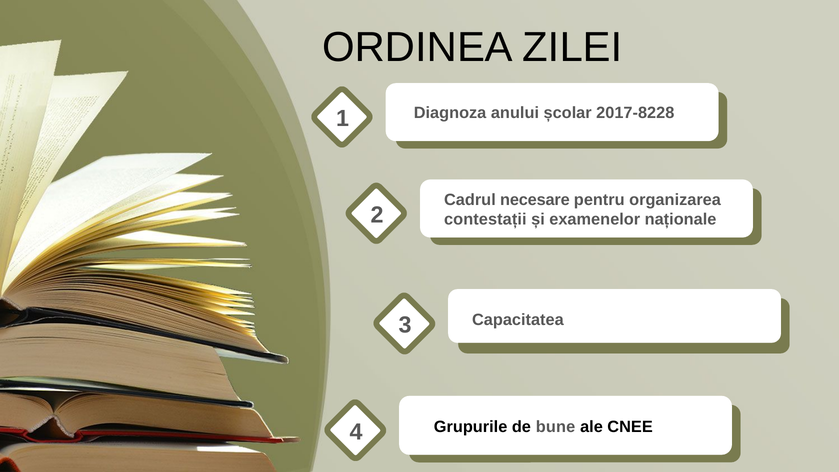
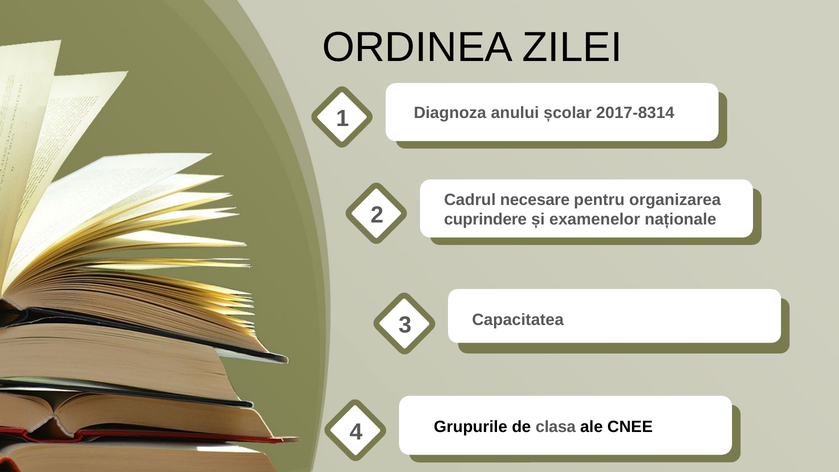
2017-8228: 2017-8228 -> 2017-8314 (635, 113)
contestații: contestații -> cuprindere (485, 219)
bune: bune -> clasa (556, 427)
